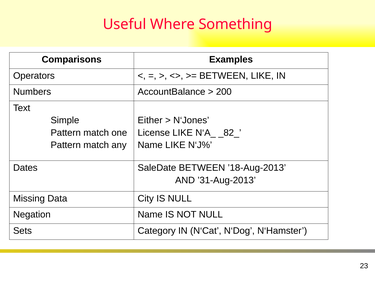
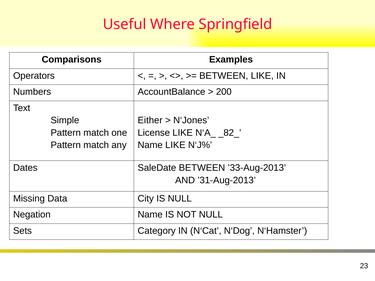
Something: Something -> Springfield (235, 24)
’18-Aug-2013: ’18-Aug-2013 -> ’33-Aug-2013 (257, 168)
